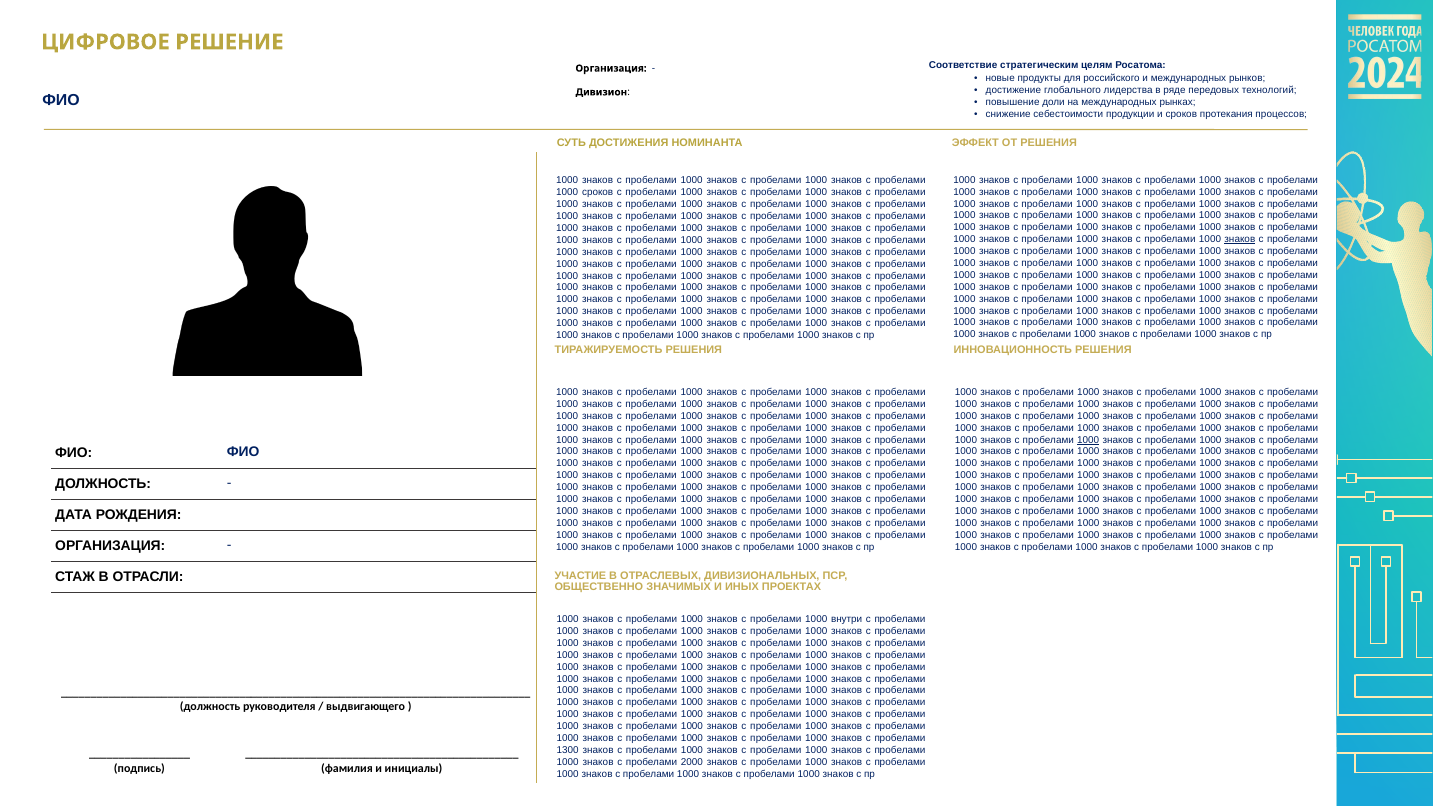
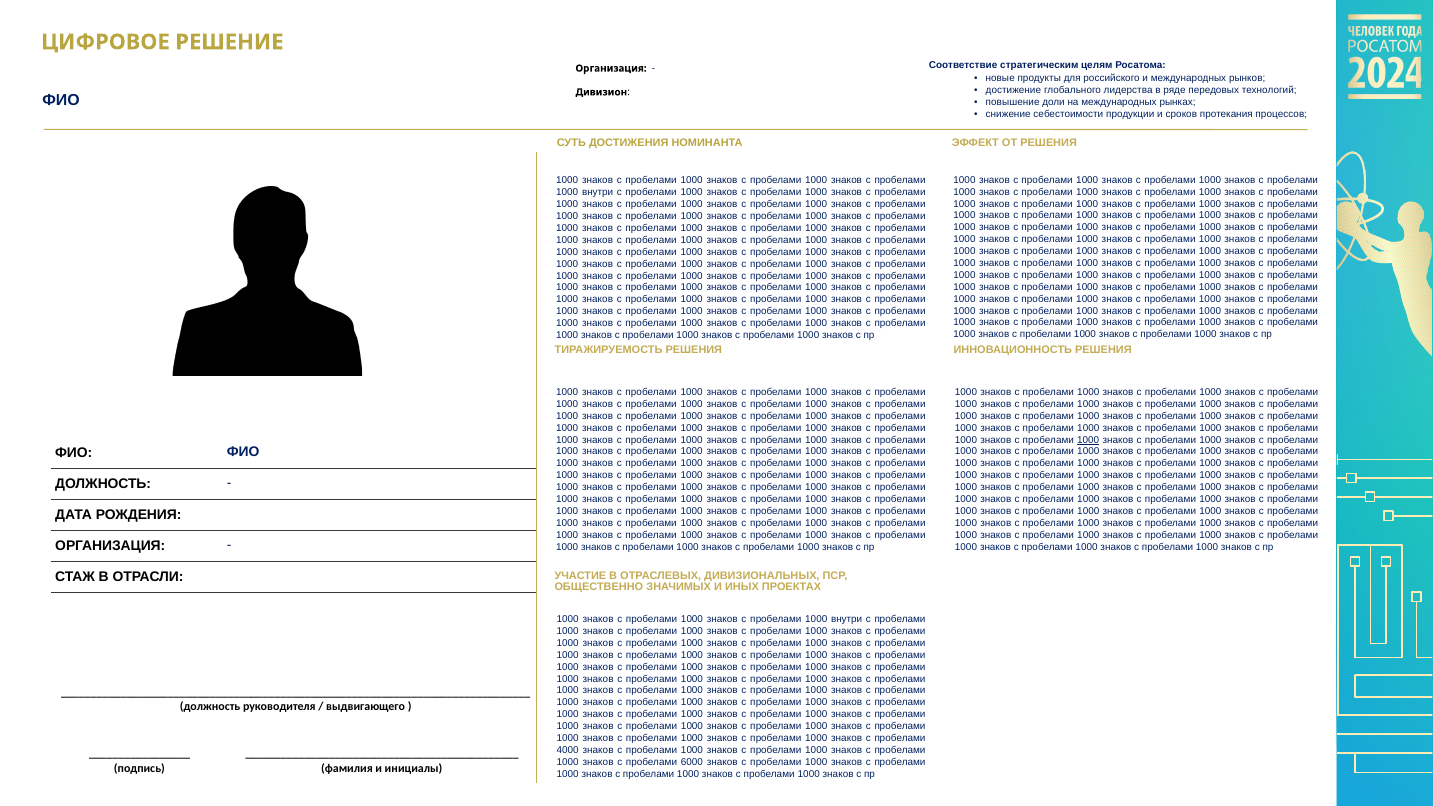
сроков: сроков -> внутри (598, 193)
знаков underline: present -> none (1240, 239)
1300: 1300 -> 4000 (568, 750)
2000: 2000 -> 6000 (692, 762)
